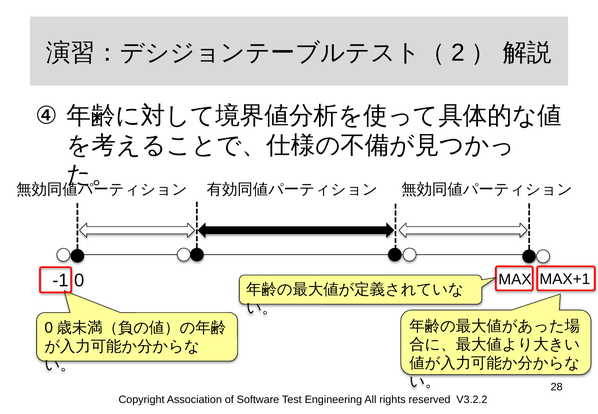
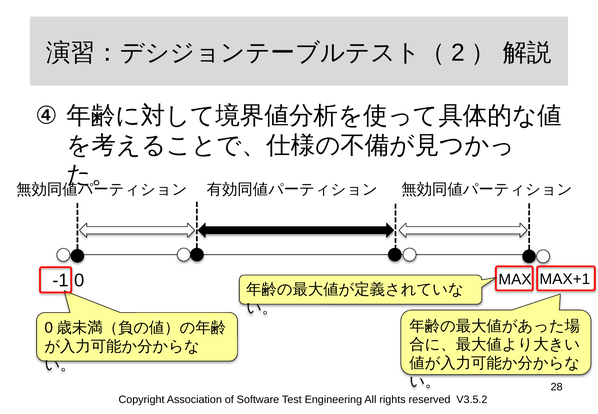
V3.2.2: V3.2.2 -> V3.5.2 (472, 400)
